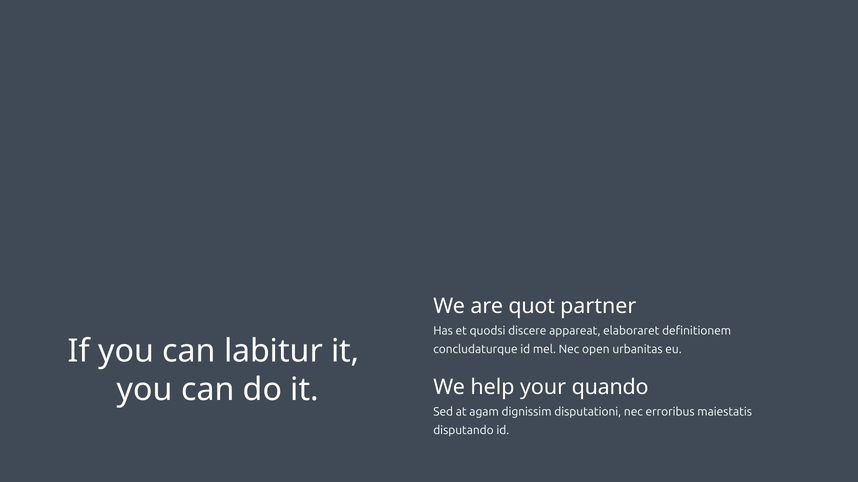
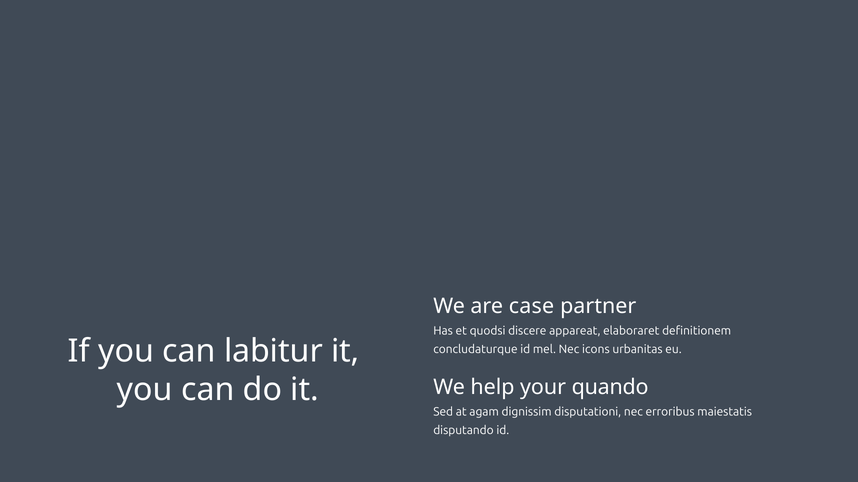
quot: quot -> case (531, 306)
open: open -> icons (596, 350)
